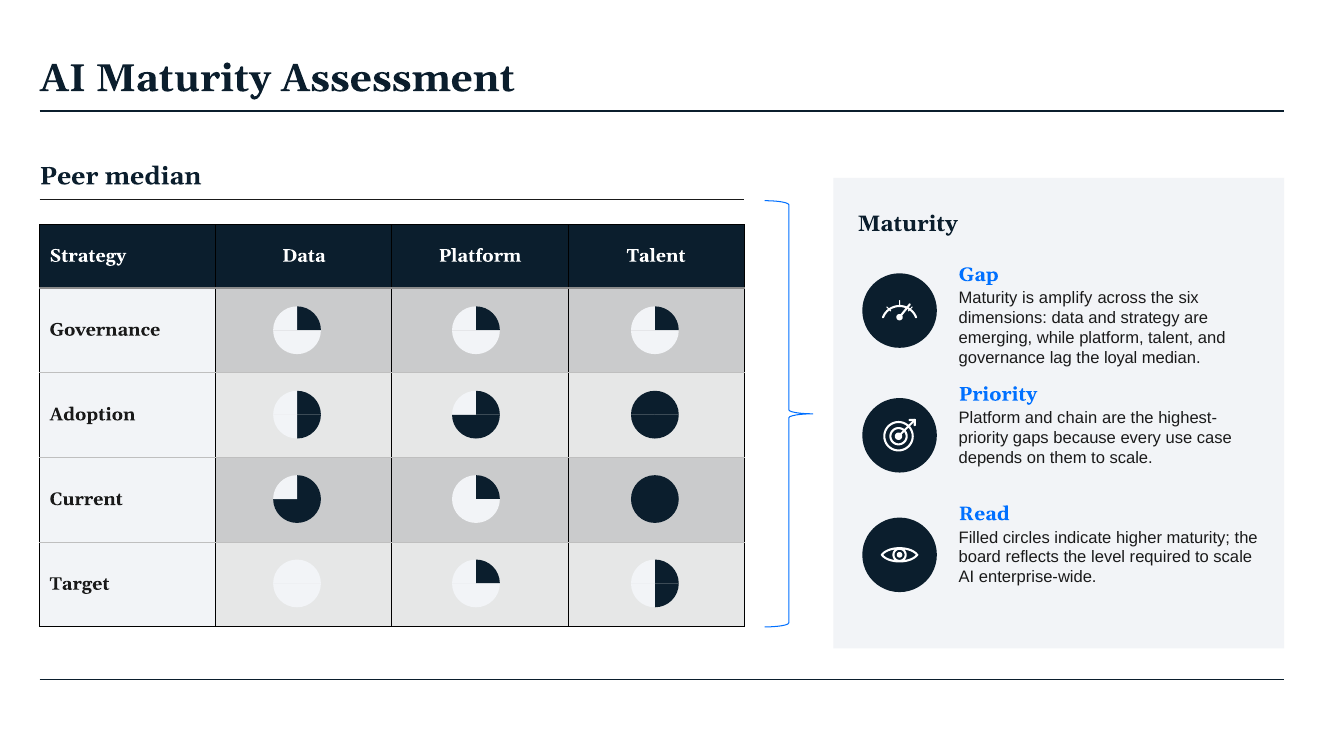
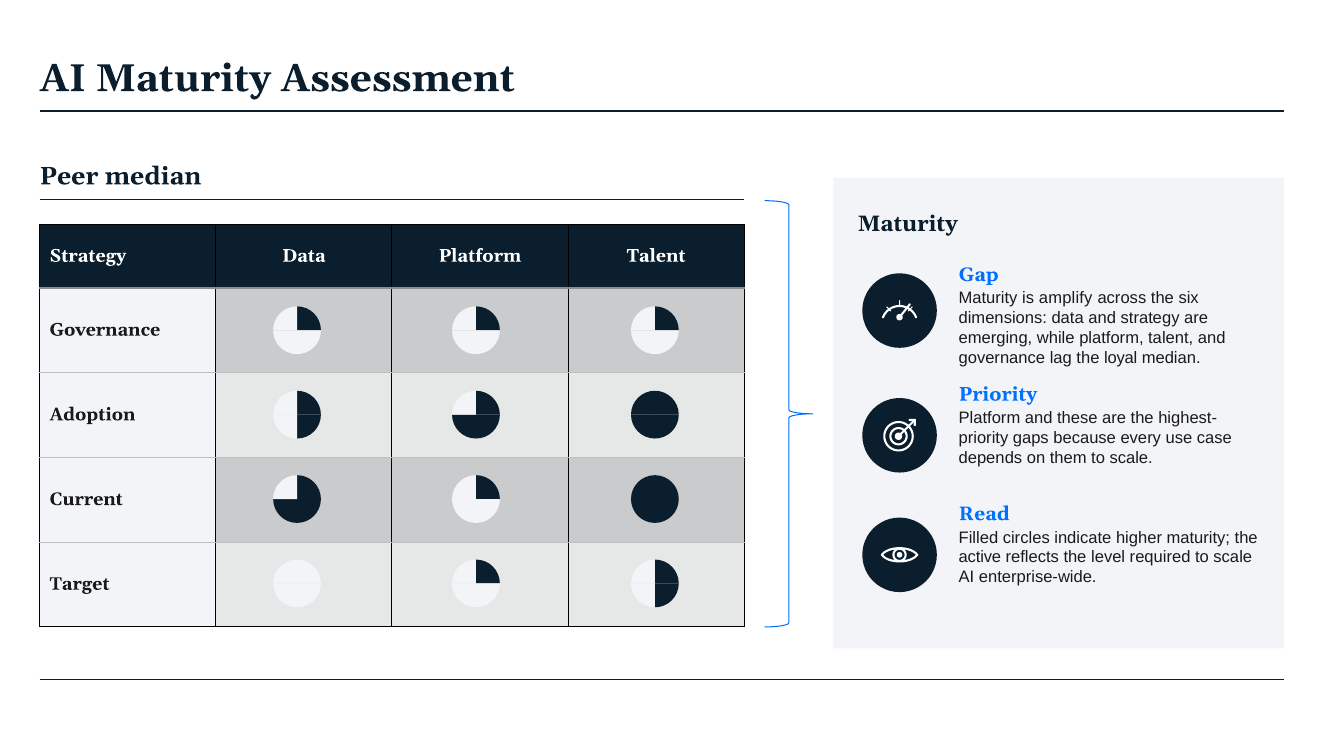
chain: chain -> these (1077, 418)
board: board -> active (980, 558)
